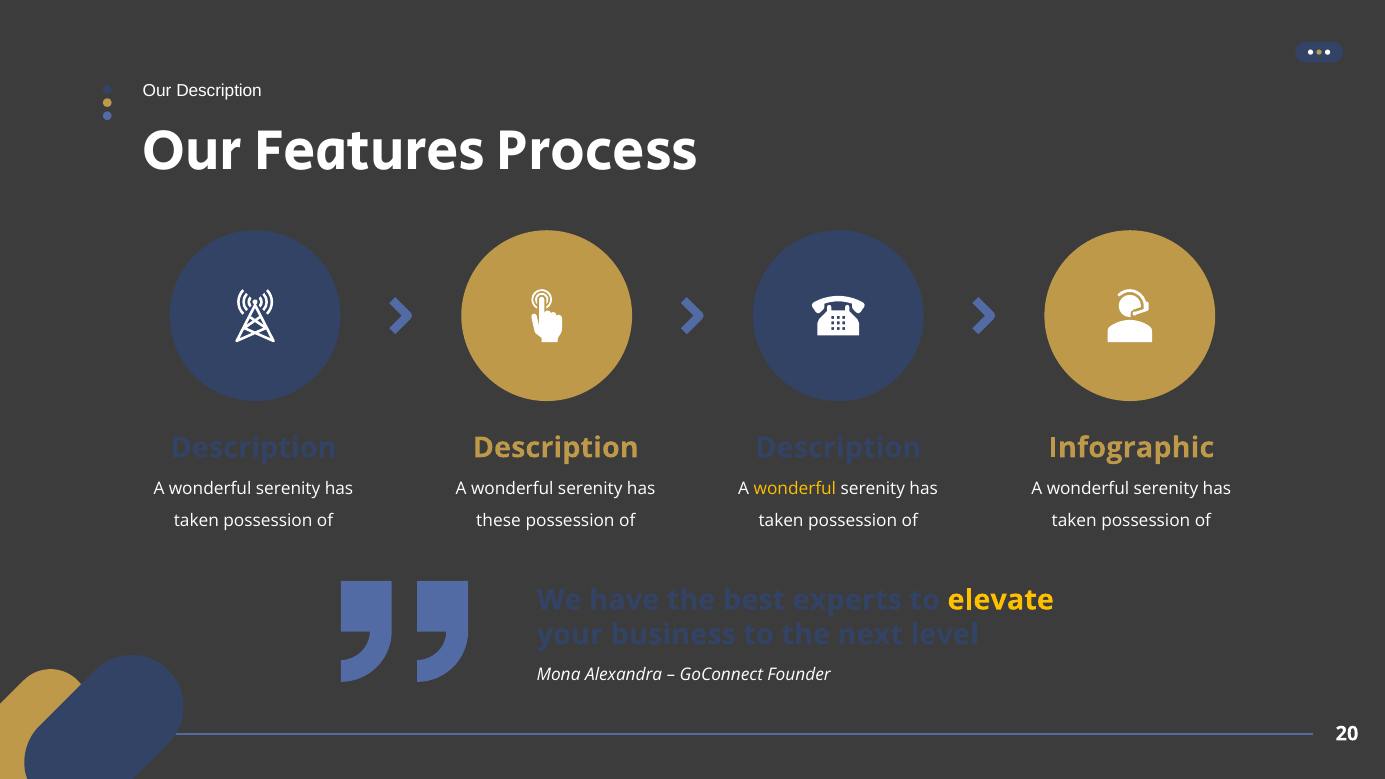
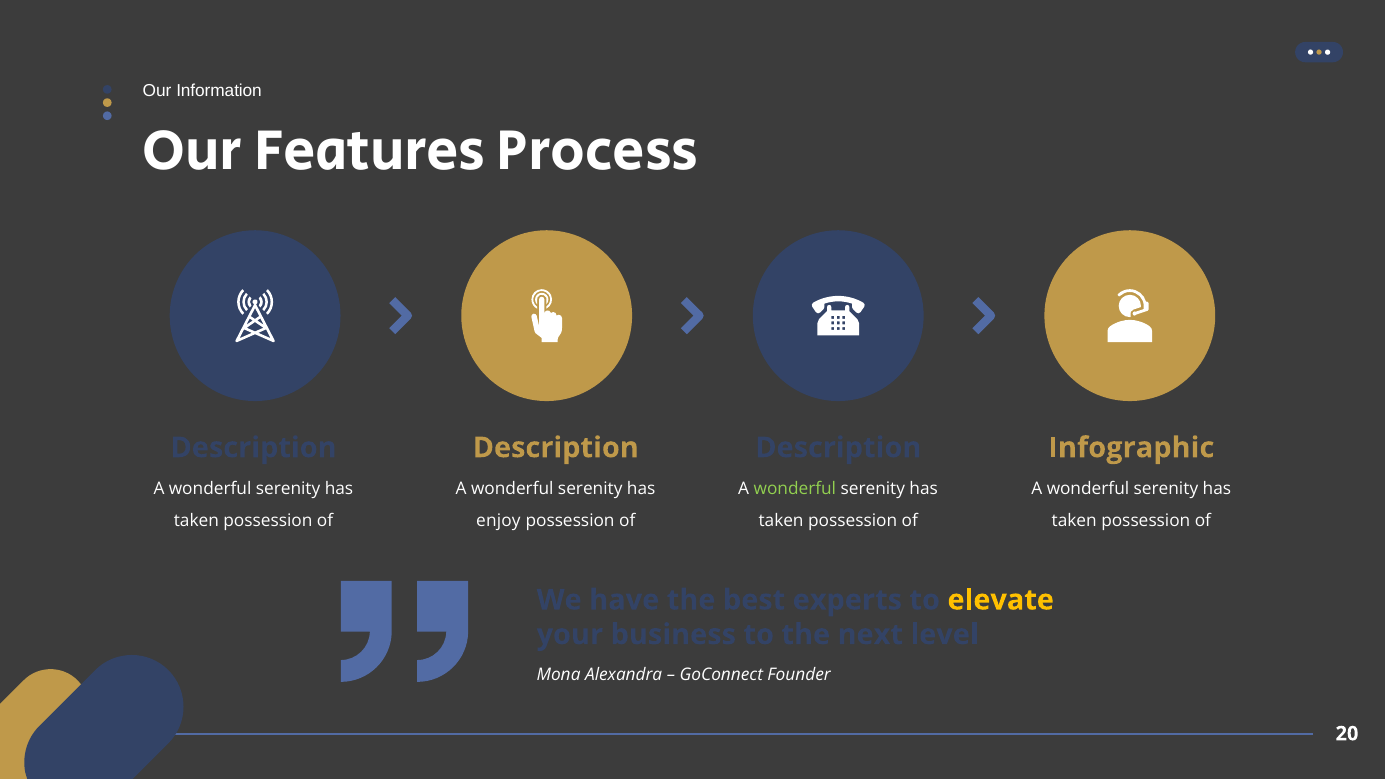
Our Description: Description -> Information (219, 91)
wonderful colour: yellow -> light green (795, 489)
these: these -> enjoy (498, 520)
